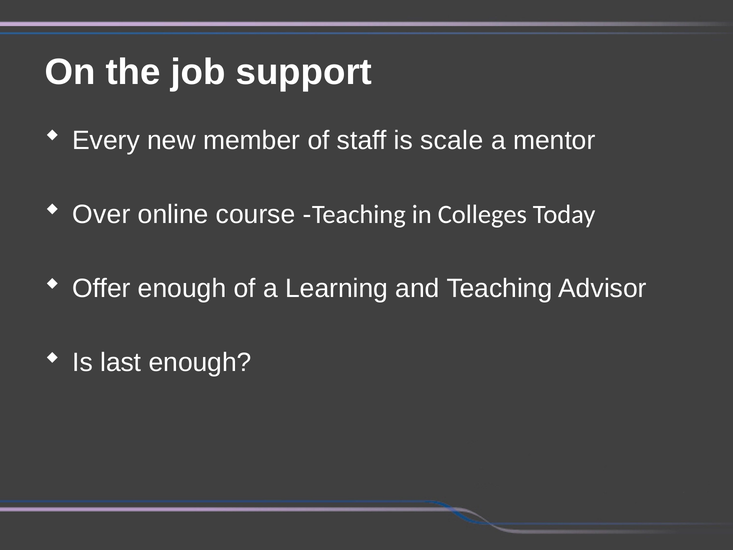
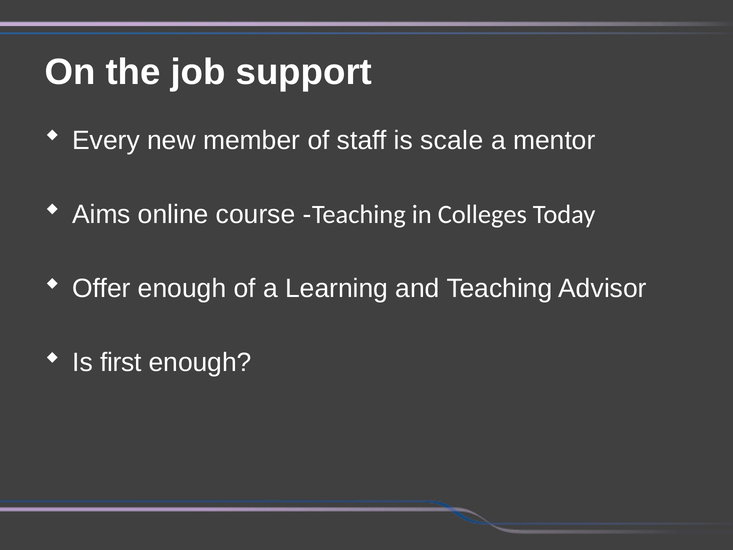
Over: Over -> Aims (101, 214)
last: last -> first (121, 363)
